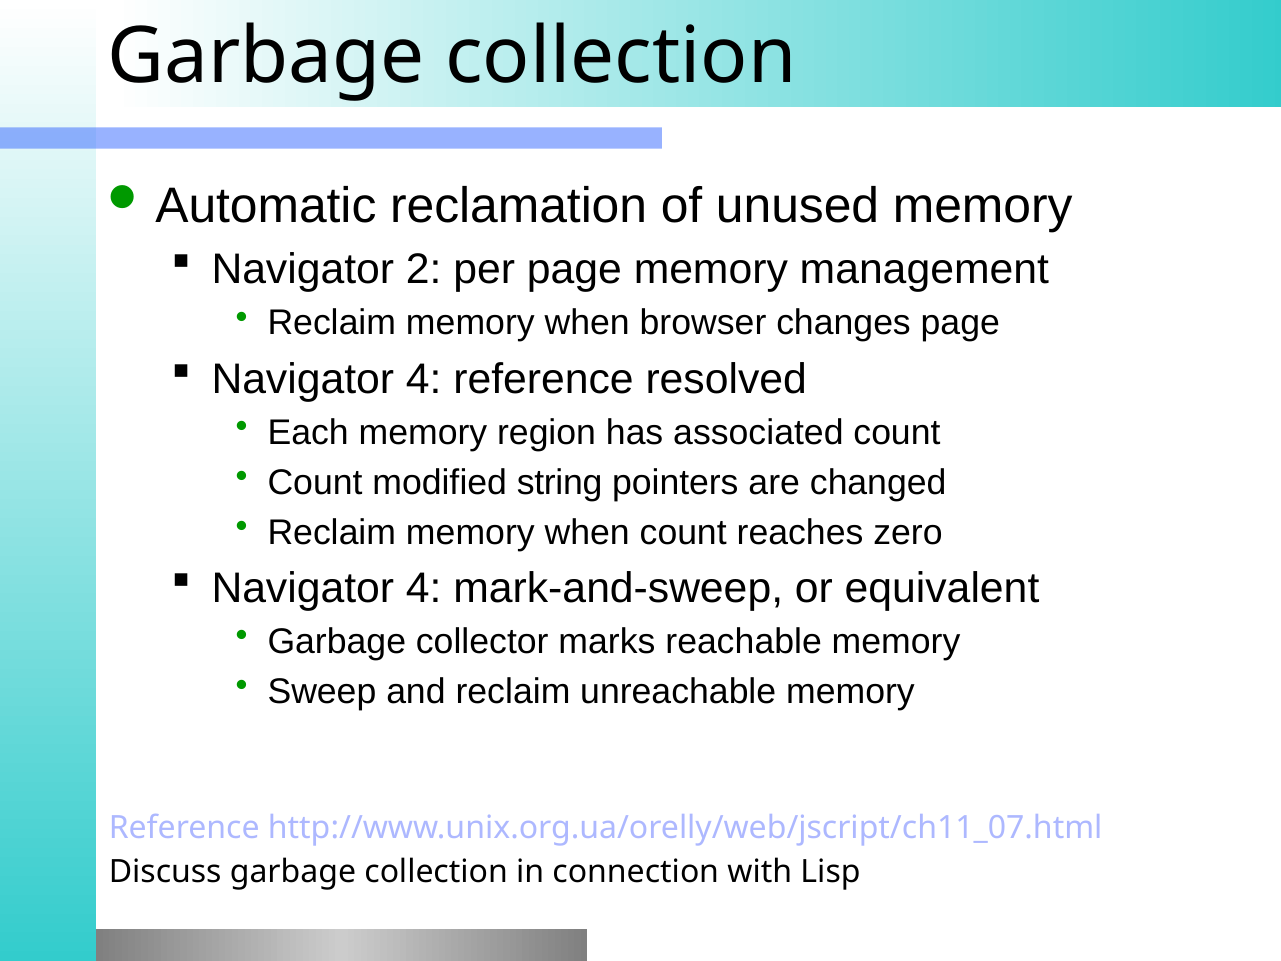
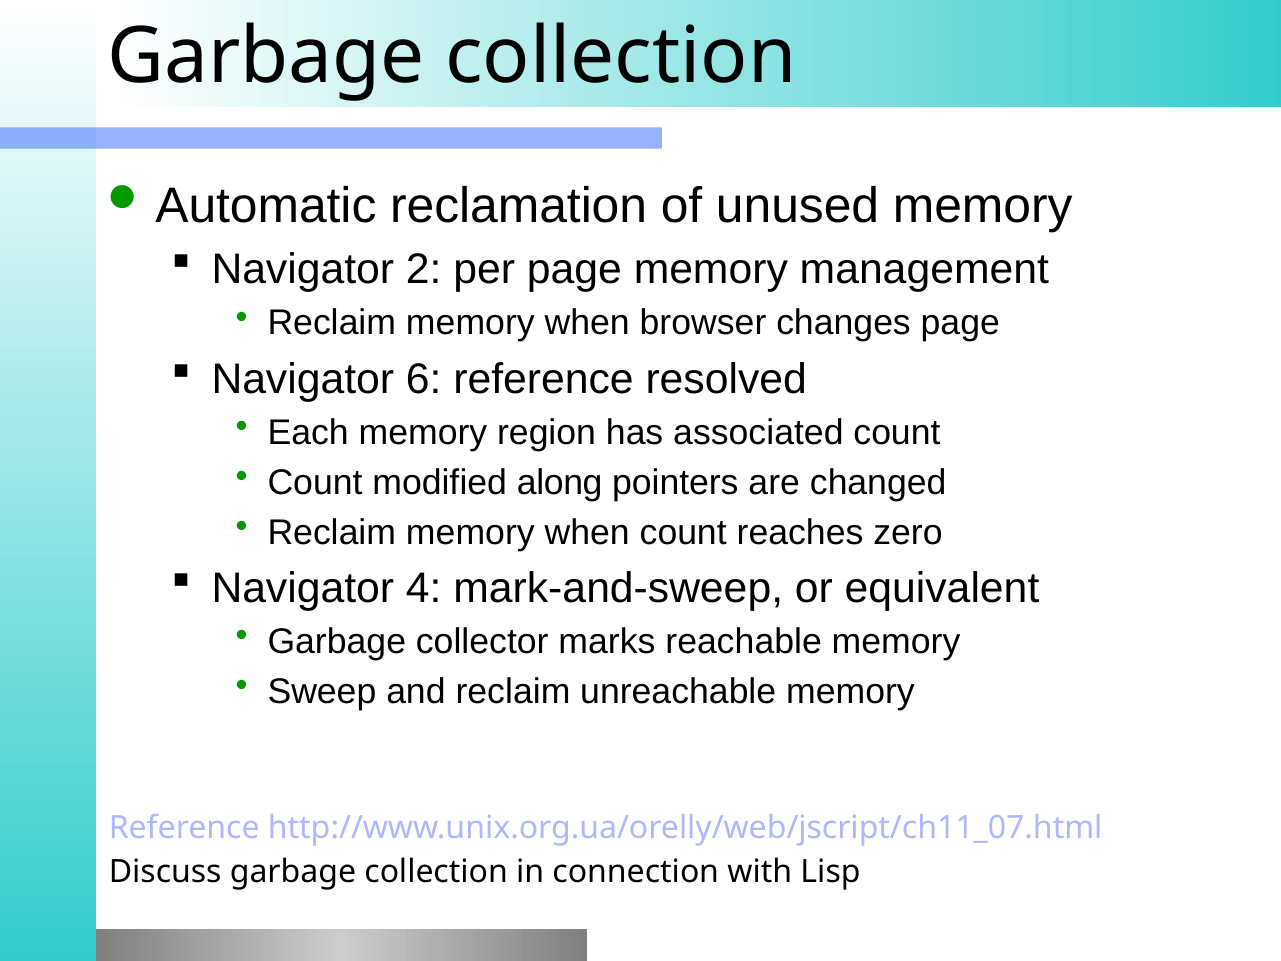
4: 4 -> 6 (424, 379)
string: string -> along (560, 482)
